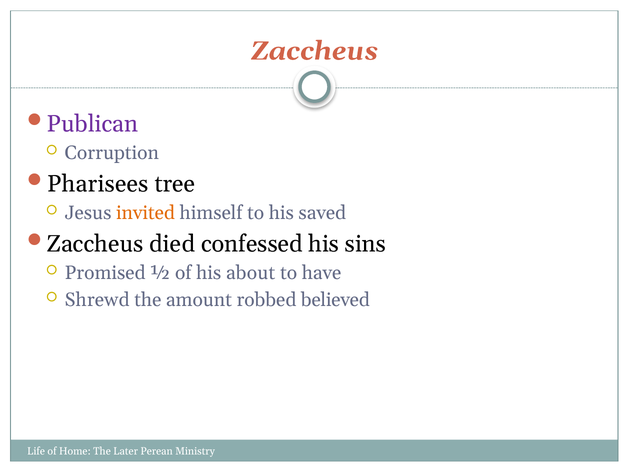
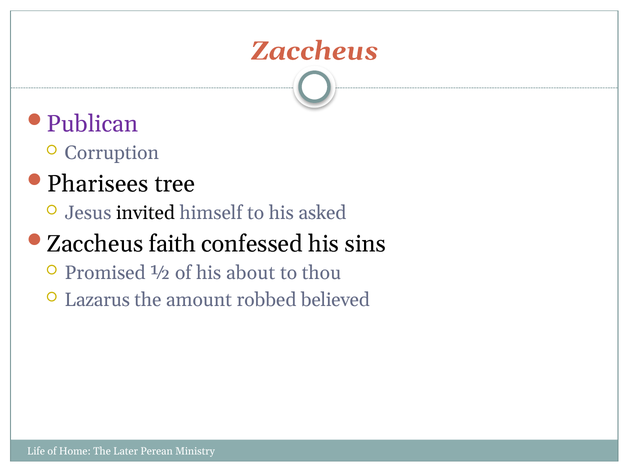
invited colour: orange -> black (146, 213)
saved: saved -> asked (322, 213)
died: died -> faith (172, 244)
have: have -> thou (322, 273)
Shrewd: Shrewd -> Lazarus (97, 300)
